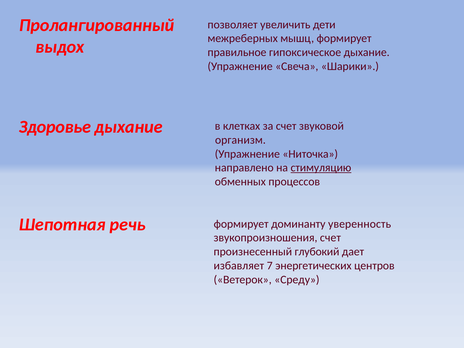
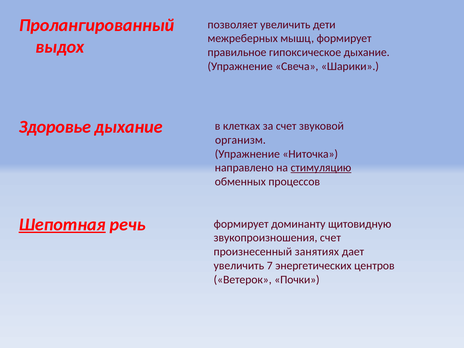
Шепотная underline: none -> present (62, 225)
уверенность: уверенность -> щитовидную (360, 224)
глубокий: глубокий -> занятиях (317, 252)
избавляет: избавляет -> увеличить (239, 266)
Среду: Среду -> Почки (297, 280)
